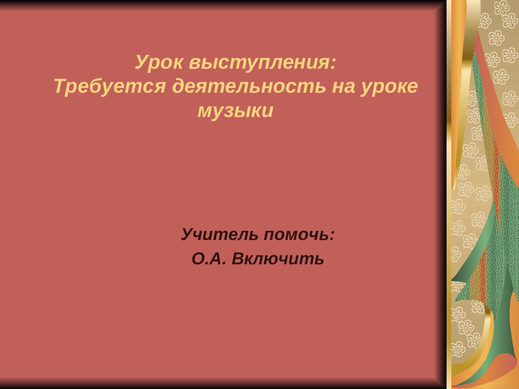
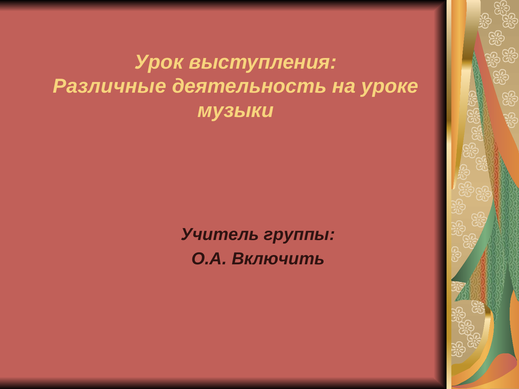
Требуется: Требуется -> Различные (110, 86)
помочь: помочь -> группы (300, 235)
